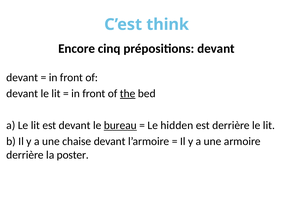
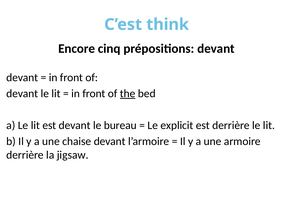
bureau underline: present -> none (120, 125)
hidden: hidden -> explicit (177, 125)
poster: poster -> jigsaw (73, 155)
